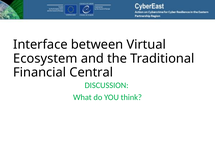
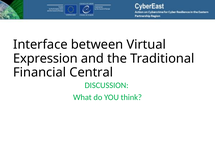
Ecosystem: Ecosystem -> Expression (45, 59)
